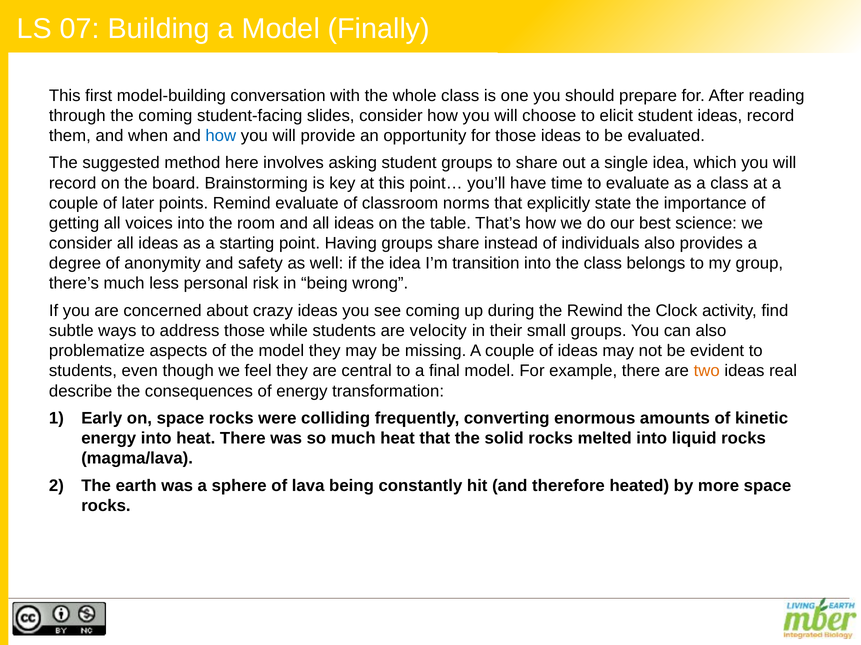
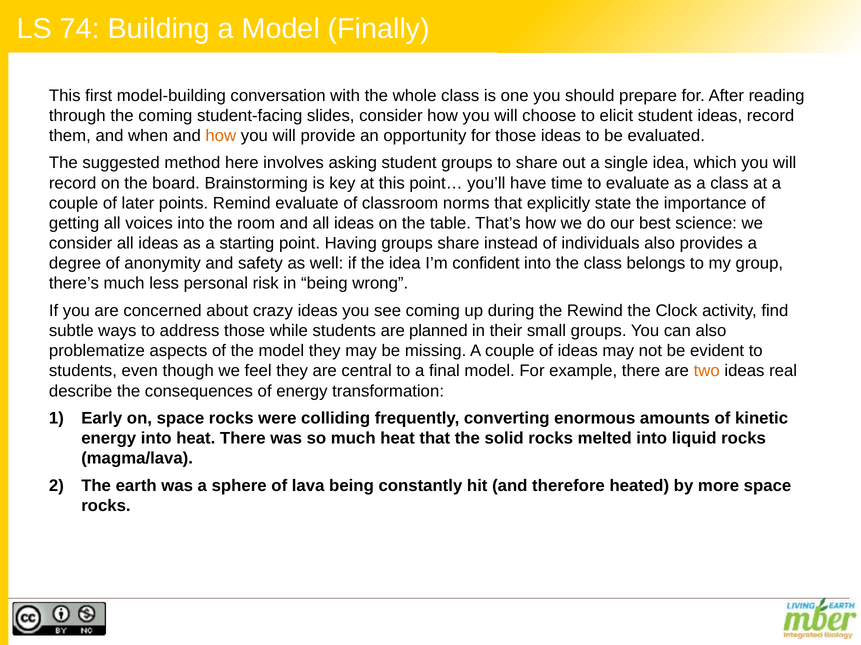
07: 07 -> 74 (80, 29)
how colour: blue -> orange (221, 136)
transition: transition -> confident (486, 264)
velocity: velocity -> planned (438, 331)
